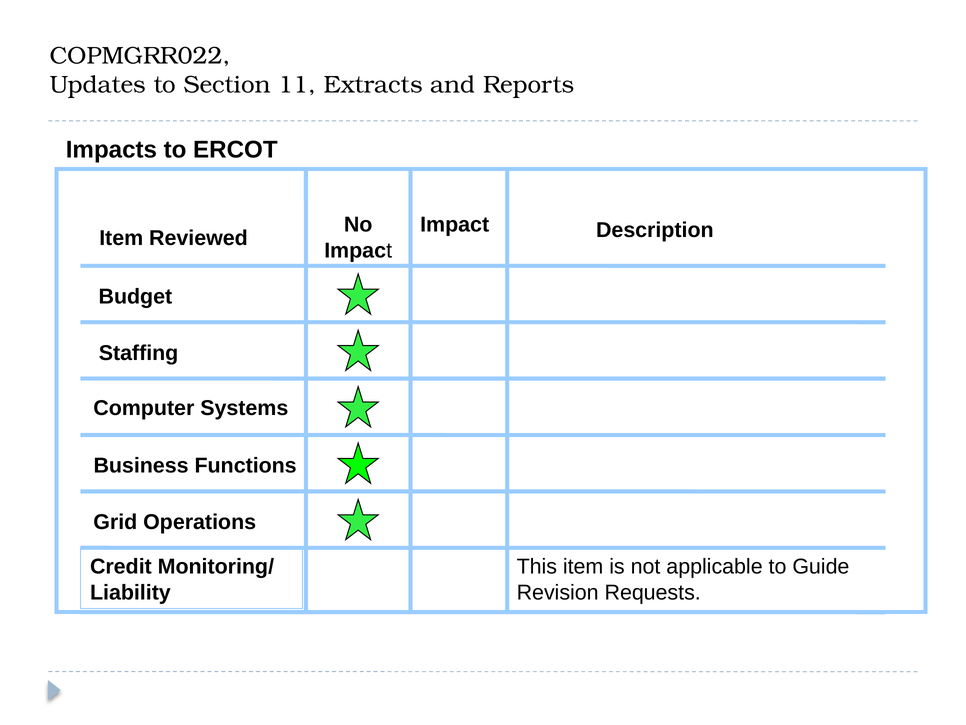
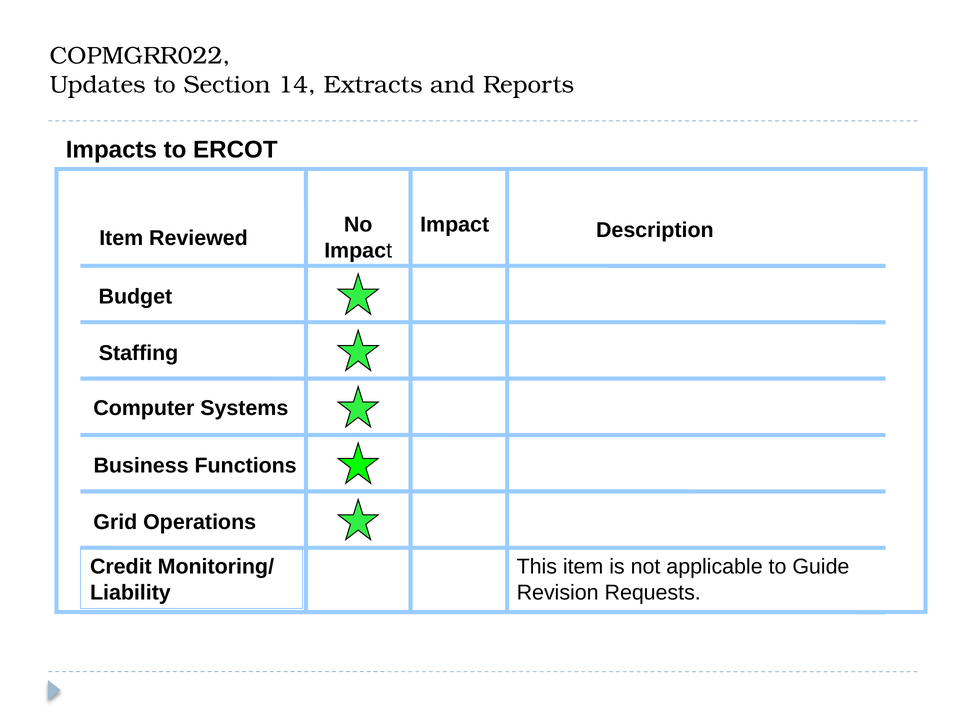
11: 11 -> 14 (297, 85)
